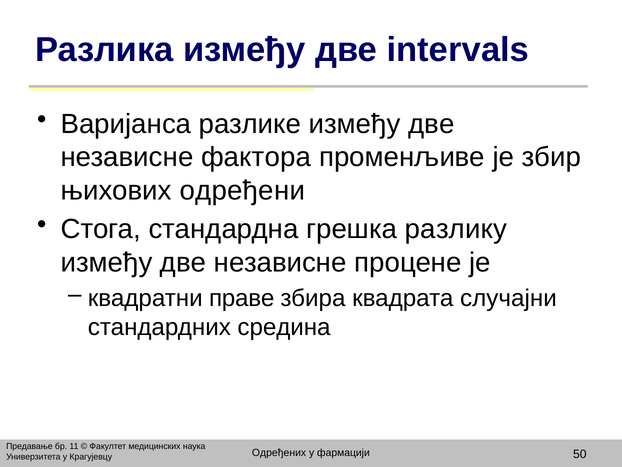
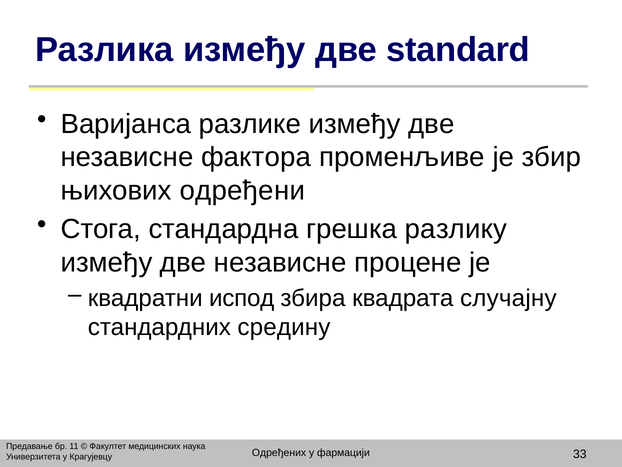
intervals: intervals -> standard (458, 50)
праве: праве -> испод (242, 298)
случајни: случајни -> случајну (508, 298)
средина: средина -> средину (284, 327)
50: 50 -> 33 (580, 454)
